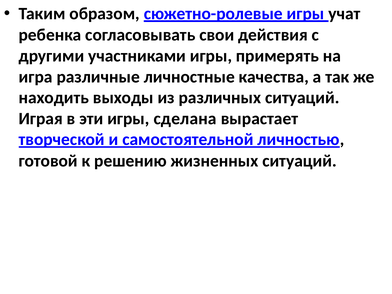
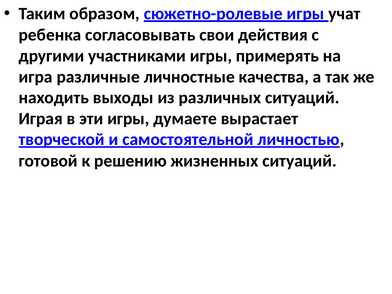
сделана: сделана -> думаете (185, 119)
